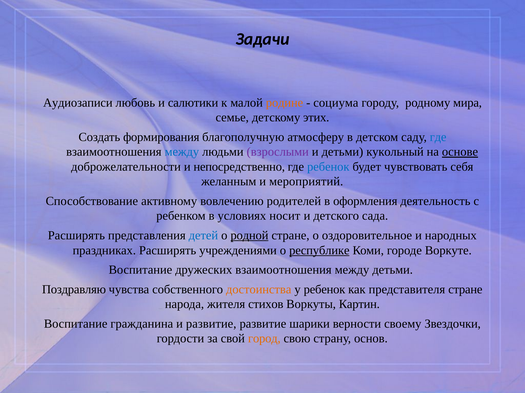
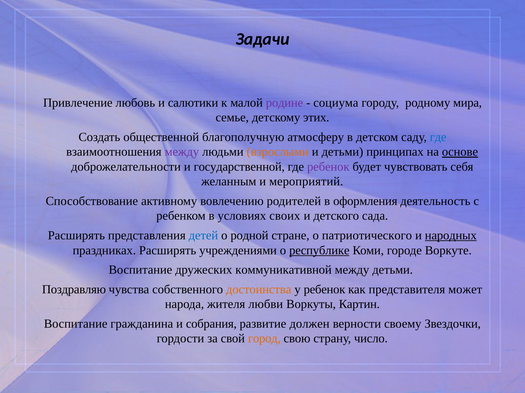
Аудиозаписи: Аудиозаписи -> Привлечение (78, 103)
родине colour: orange -> purple (284, 103)
формирования: формирования -> общественной (161, 137)
между colour: blue -> purple (182, 152)
взрослыми colour: purple -> orange (278, 152)
кукольный: кукольный -> принципах (395, 152)
непосредственно: непосредственно -> государственной (239, 167)
ребенок colour: blue -> purple (328, 167)
носит: носит -> своих (285, 216)
родной underline: present -> none (249, 236)
оздоровительное: оздоровительное -> патриотического (367, 236)
народных underline: none -> present (451, 236)
дружеских взаимоотношения: взаимоотношения -> коммуникативной (284, 270)
представителя стране: стране -> может (465, 290)
стихов: стихов -> любви (266, 305)
и развитие: развитие -> собрания (211, 324)
шарики: шарики -> должен (310, 324)
основ: основ -> число (371, 339)
